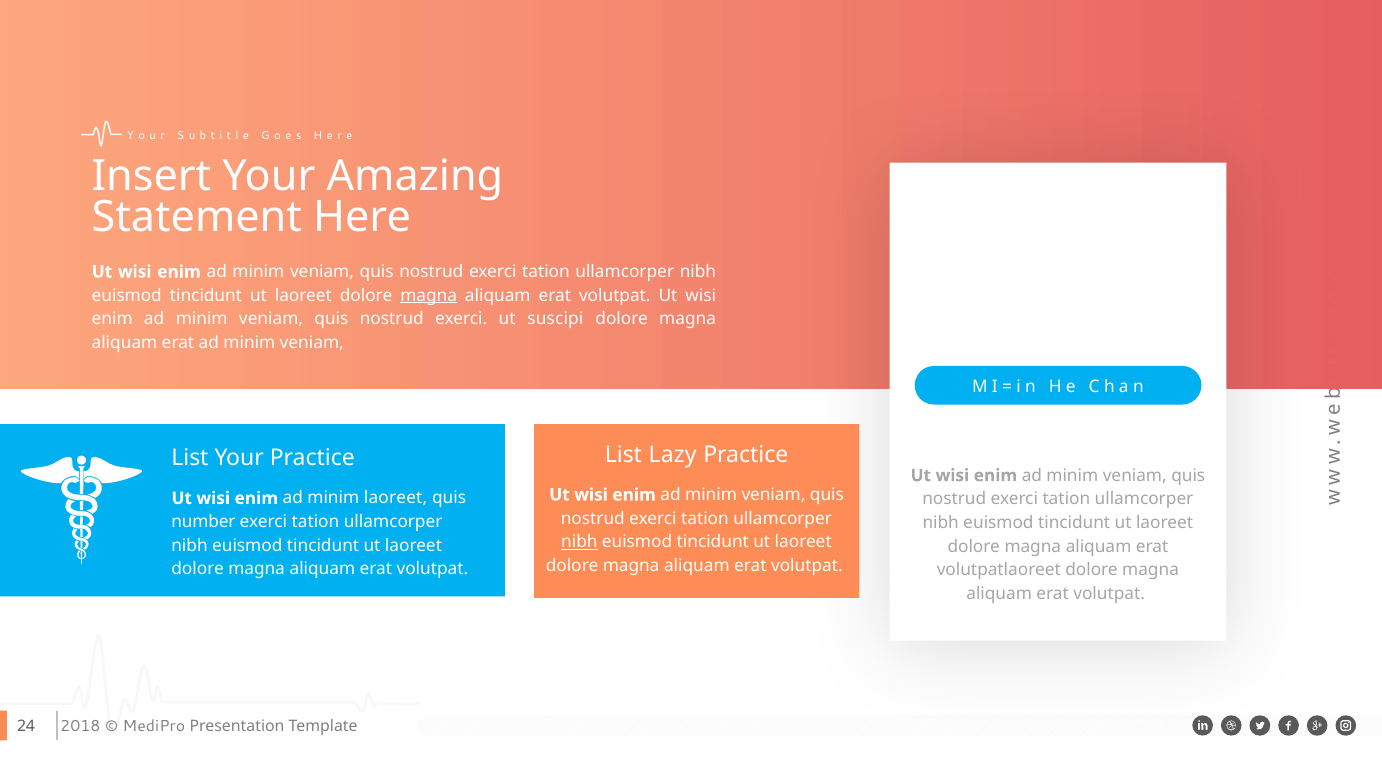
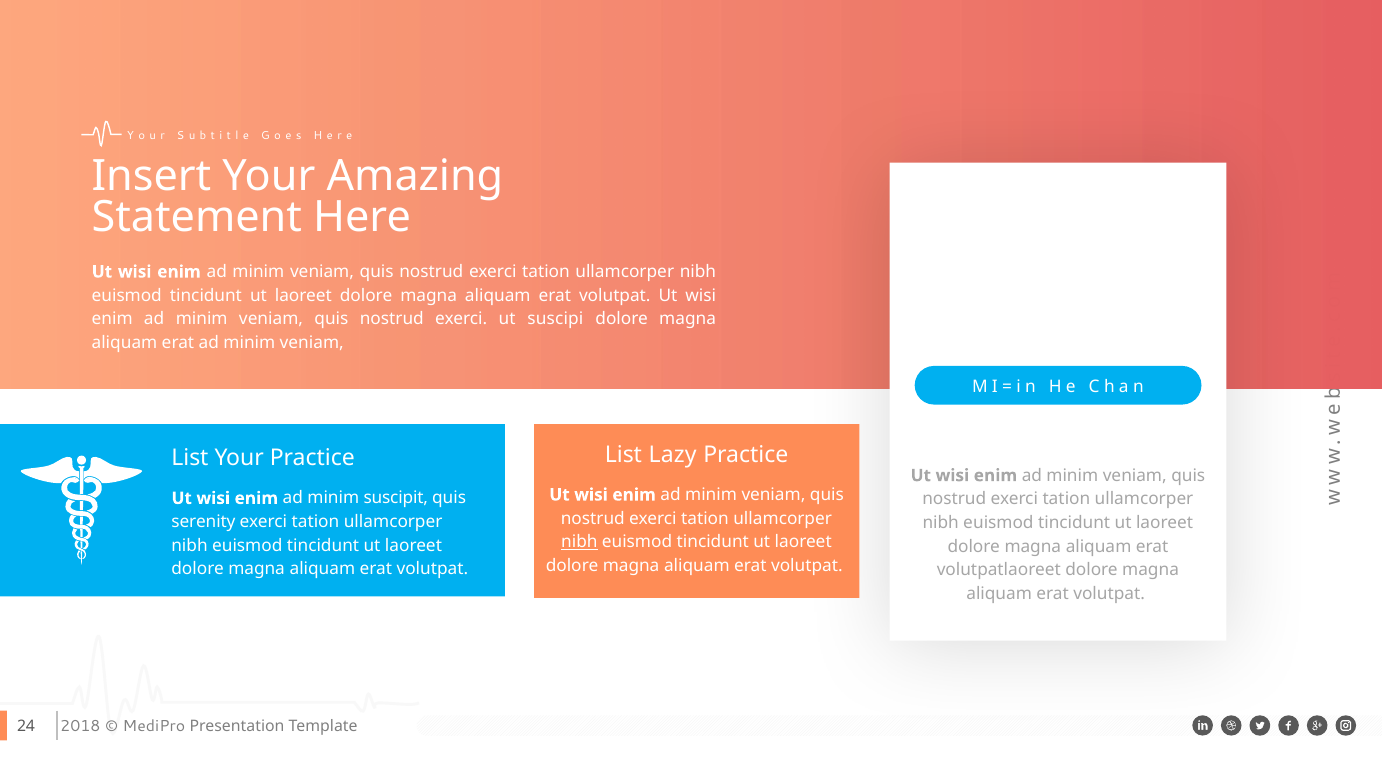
magna underline: present -> none (429, 295)
minim laoreet: laoreet -> suscipit (396, 498)
number: number -> serenity (203, 521)
